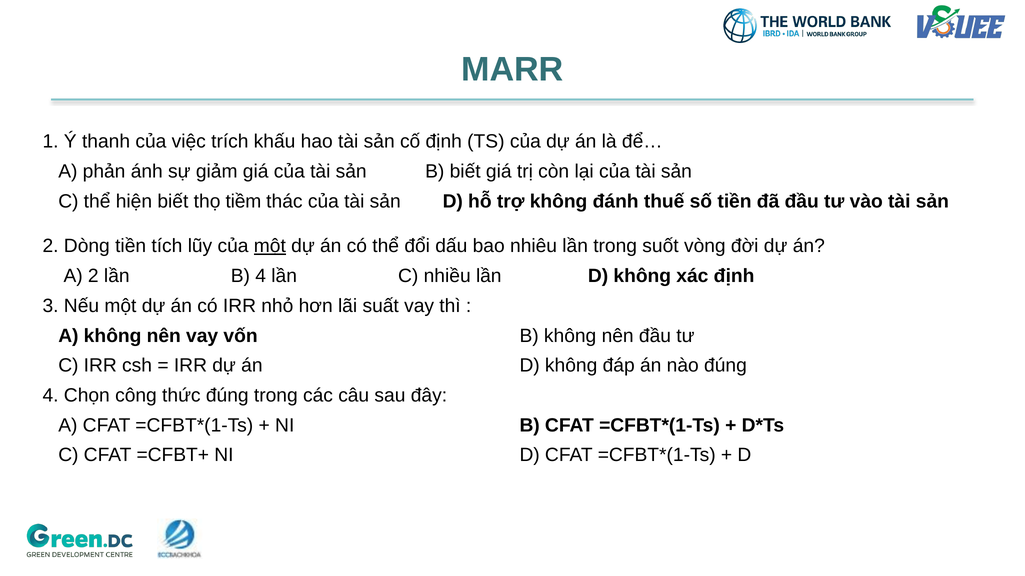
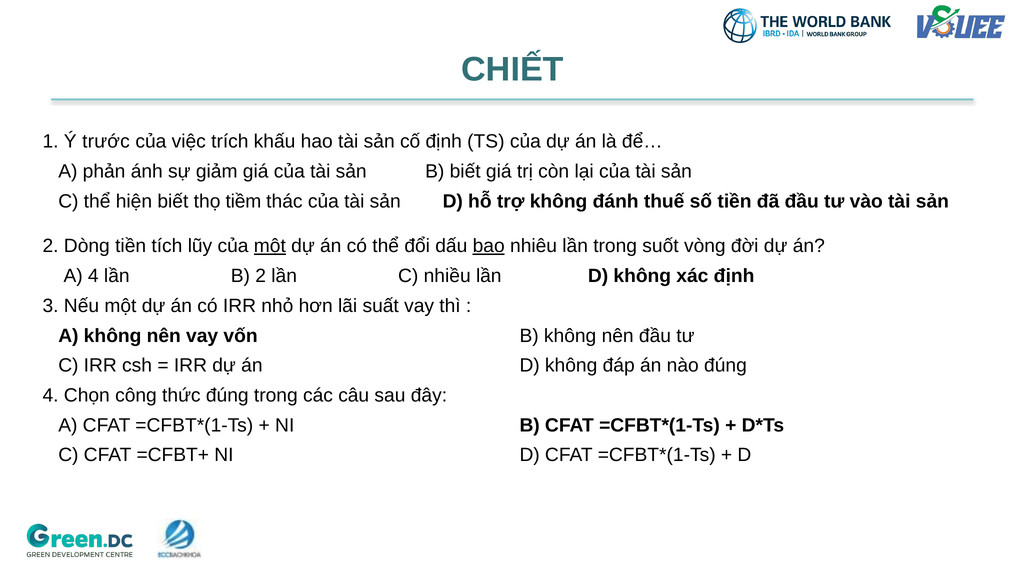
MARR: MARR -> CHIẾT (512, 69)
thanh: thanh -> trước (106, 142)
bao underline: none -> present (489, 246)
A 2: 2 -> 4 (93, 276)
B 4: 4 -> 2 (261, 276)
